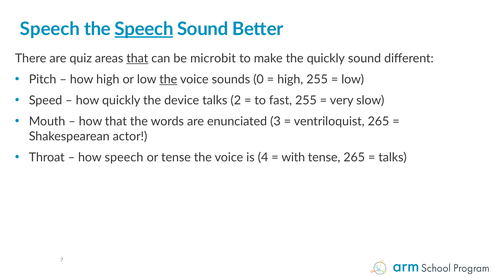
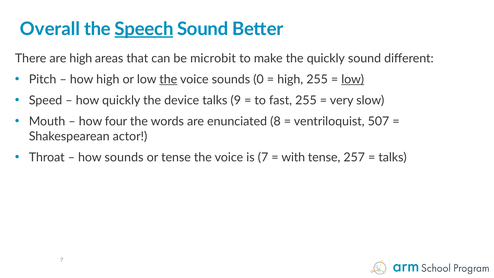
Speech: Speech -> Overall (50, 29)
are quiz: quiz -> high (81, 58)
that underline: present -> none (137, 58)
low underline: none -> present (353, 79)
2: 2 -> 9 (236, 100)
how that: that -> four (116, 121)
3: 3 -> 8 (275, 121)
ventriloquist 265: 265 -> 507 (378, 121)
how speech: speech -> sounds (124, 157)
is 4: 4 -> 7 (263, 157)
tense 265: 265 -> 257 (354, 157)
